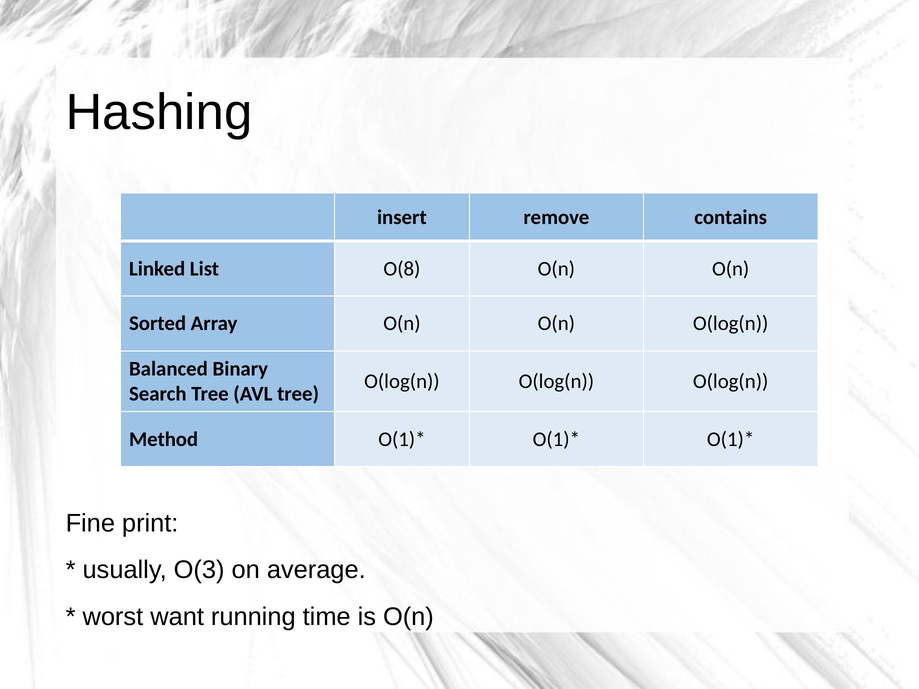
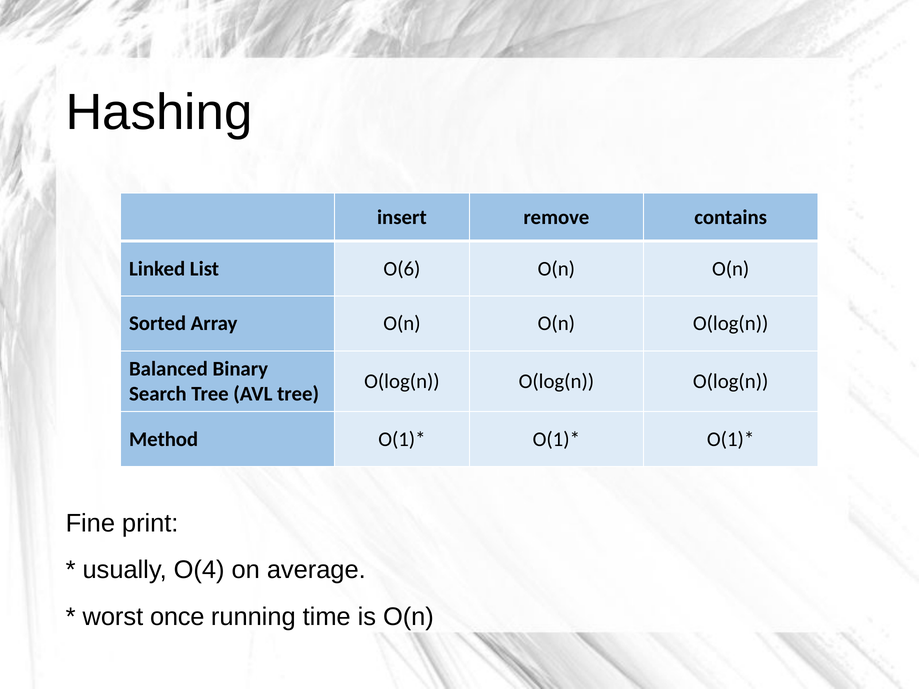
O(8: O(8 -> O(6 (402, 269)
O(3: O(3 -> O(4 (199, 570)
want: want -> once (177, 617)
